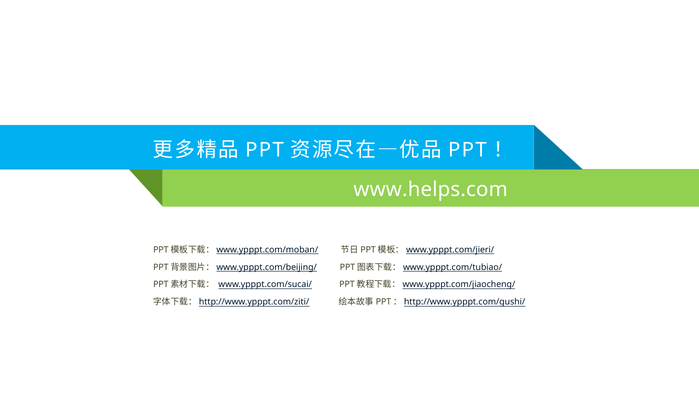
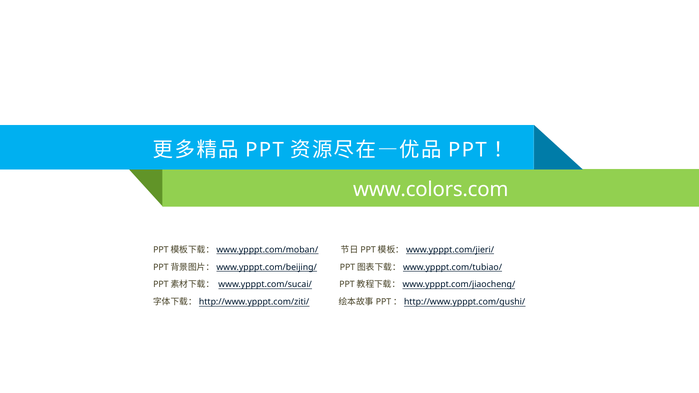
www.helps.com: www.helps.com -> www.colors.com (431, 189)
